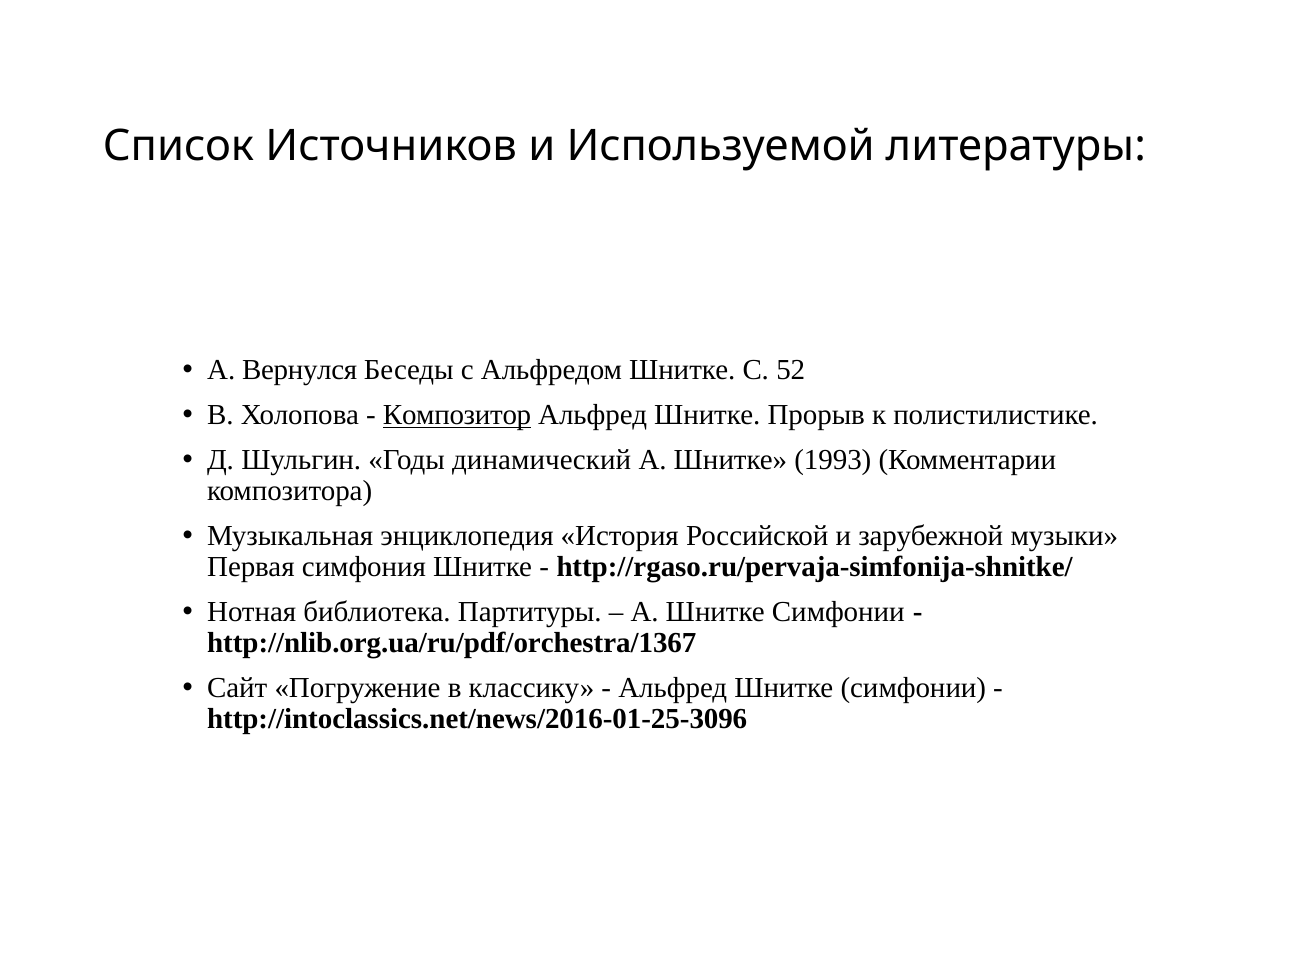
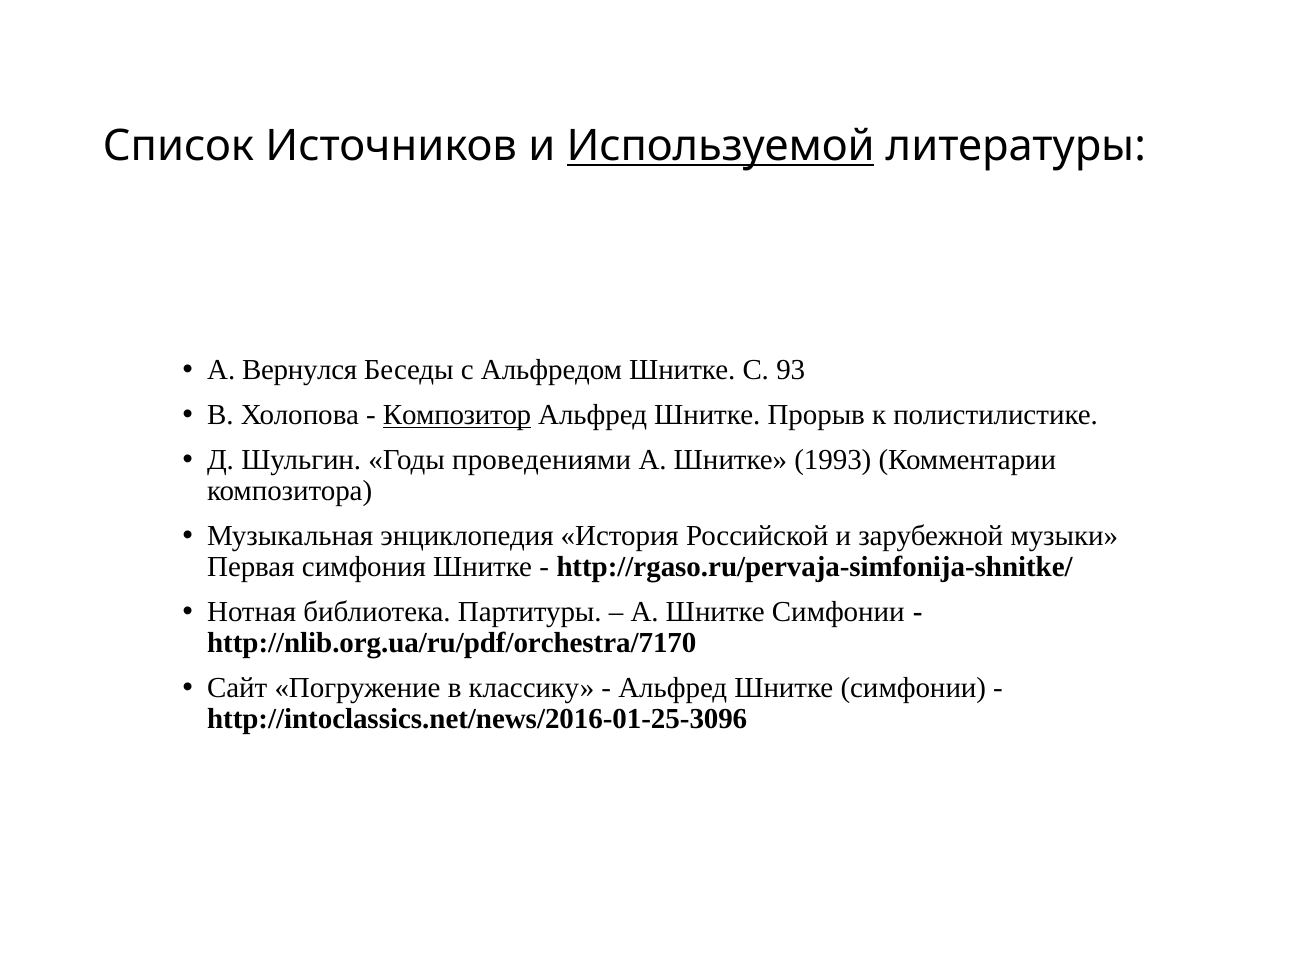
Используемой underline: none -> present (721, 147)
52: 52 -> 93 (791, 370)
динамический: динамический -> проведениями (542, 460)
http://nlib.org.ua/ru/pdf/orchestra/1367: http://nlib.org.ua/ru/pdf/orchestra/1367 -> http://nlib.org.ua/ru/pdf/orchestra/7170 (452, 644)
